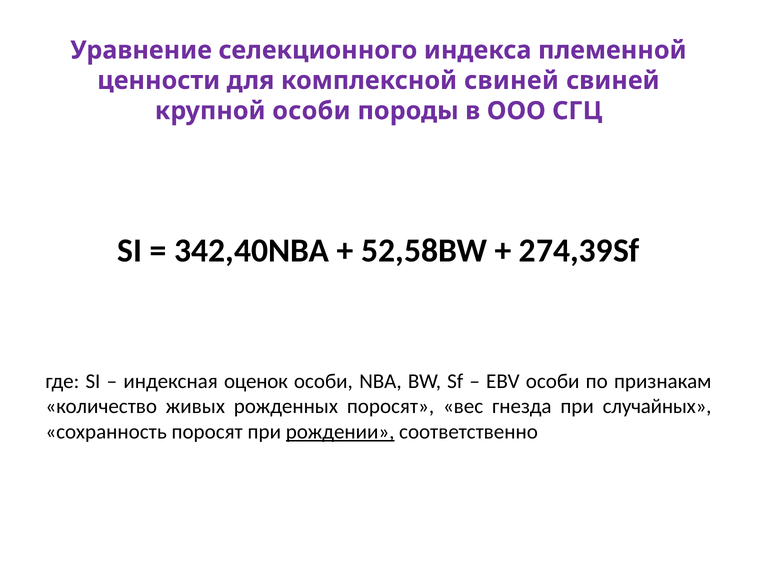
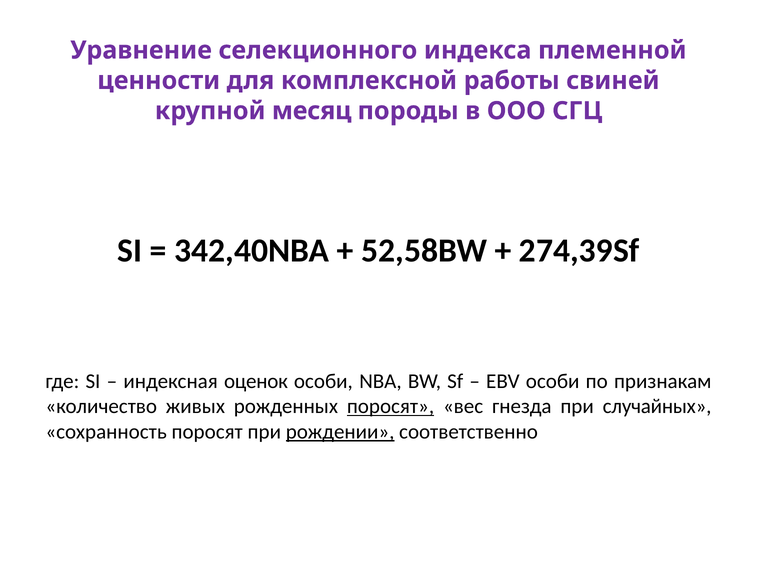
комплексной свиней: свиней -> работы (512, 81)
крупной особи: особи -> месяц (312, 111)
поросят underline: none -> present (391, 406)
